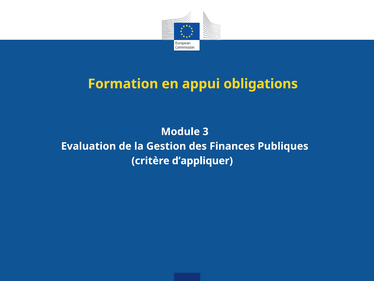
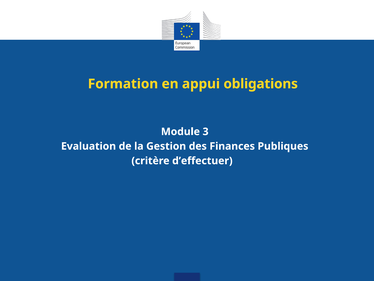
d’appliquer: d’appliquer -> d’effectuer (202, 161)
